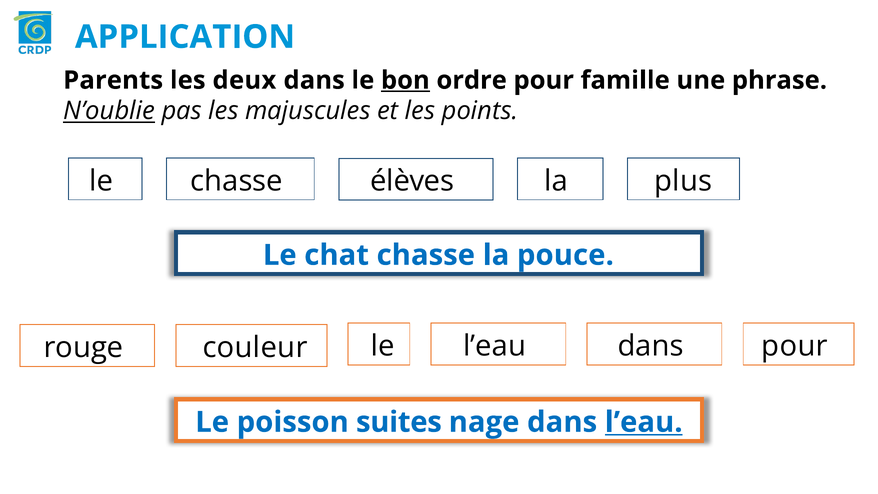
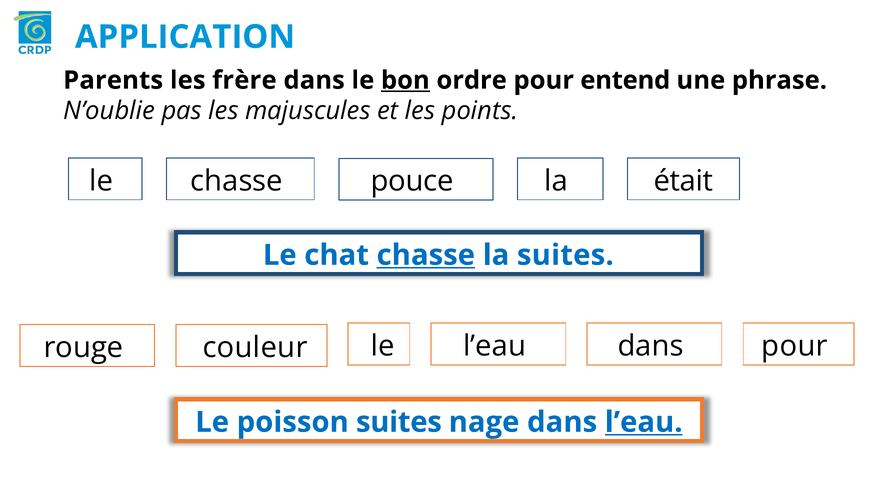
deux: deux -> frère (244, 80)
famille: famille -> entend (625, 80)
N’oublie underline: present -> none (109, 111)
plus: plus -> était (684, 181)
élèves: élèves -> pouce (412, 181)
chasse underline: none -> present (426, 255)
la pouce: pouce -> suites (565, 255)
